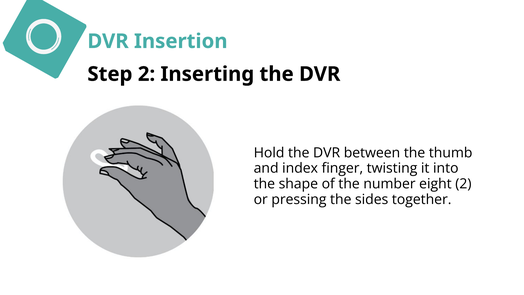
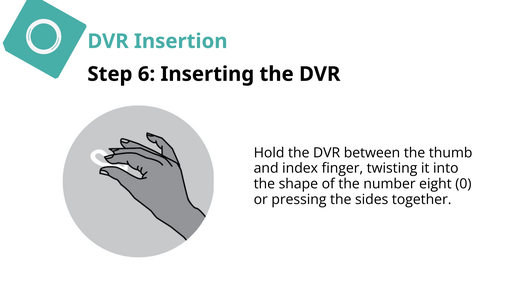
Step 2: 2 -> 6 (146, 74)
eight 2: 2 -> 0 (463, 184)
